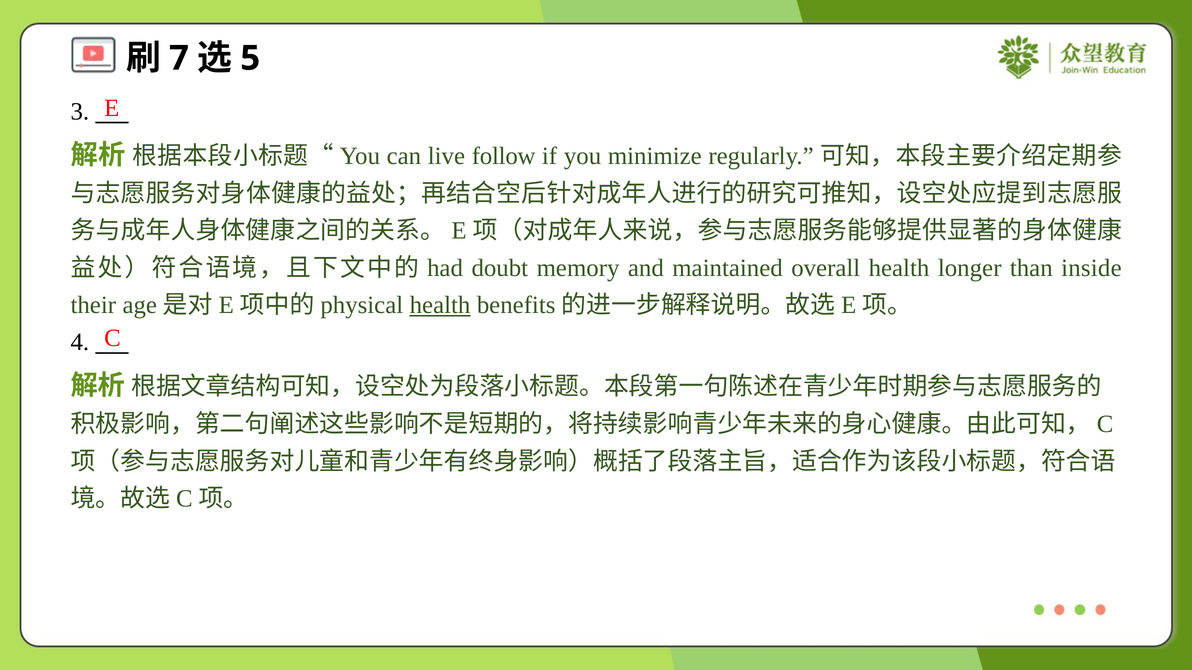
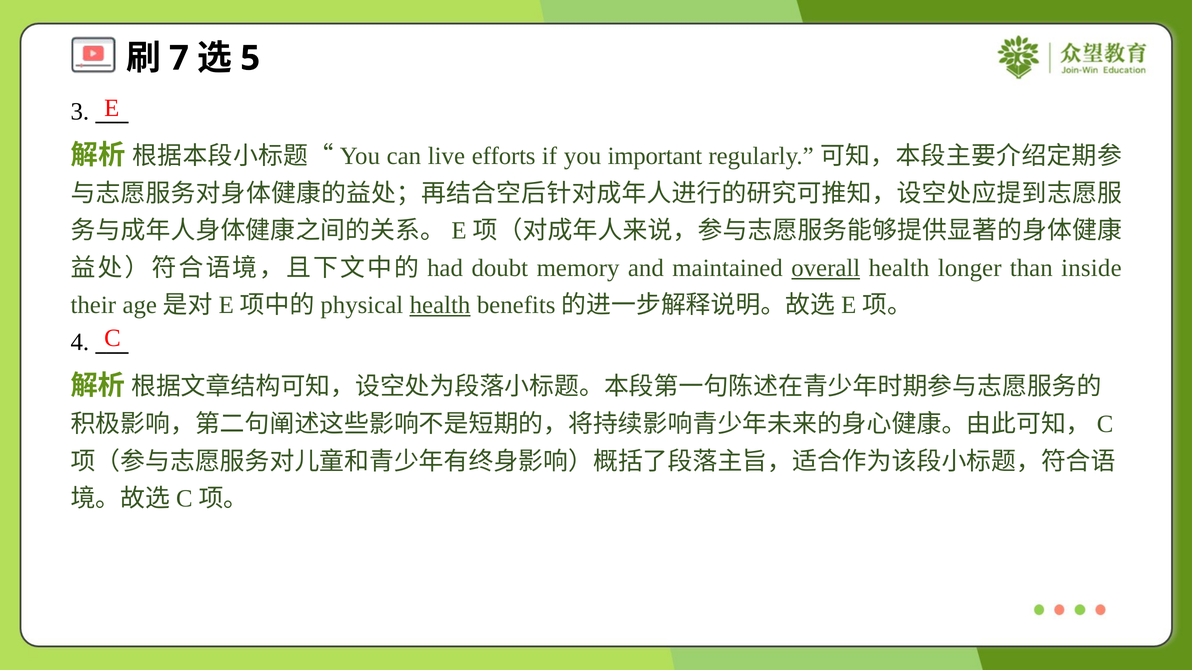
follow: follow -> efforts (504, 156)
minimize: minimize -> important (655, 156)
overall underline: none -> present (826, 268)
